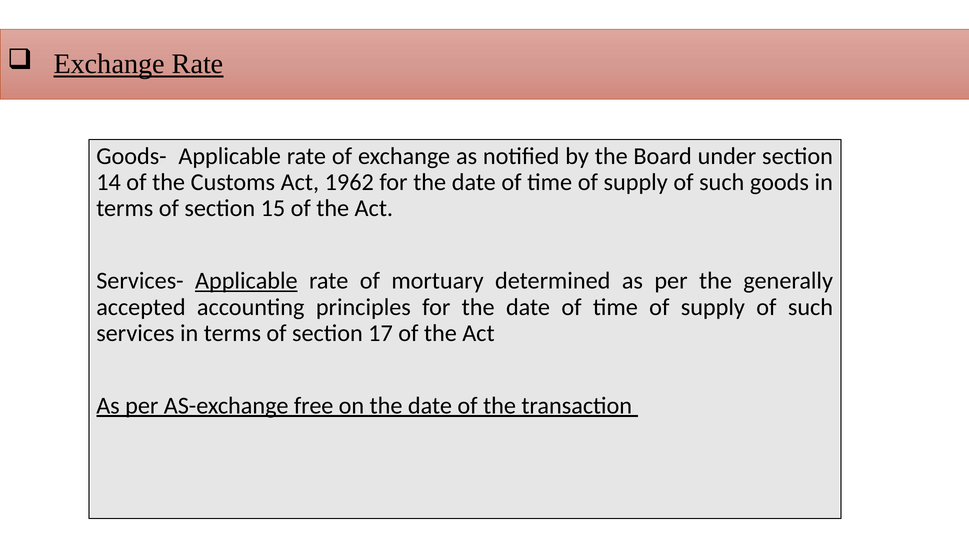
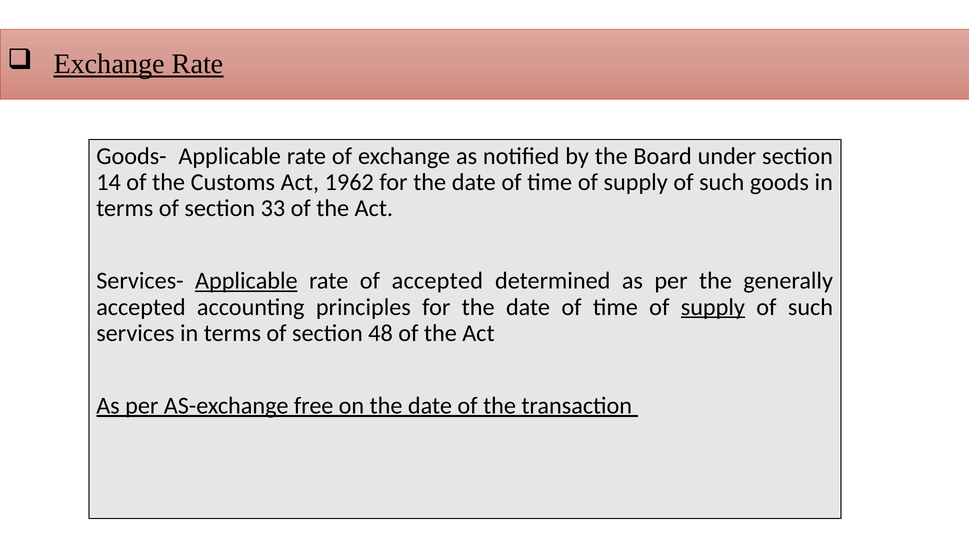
15: 15 -> 33 (273, 208)
of mortuary: mortuary -> accepted (437, 281)
supply underline: none -> present (713, 307)
17: 17 -> 48 (381, 333)
